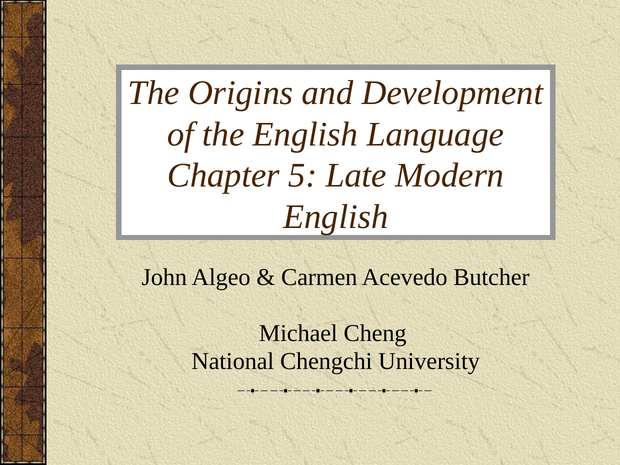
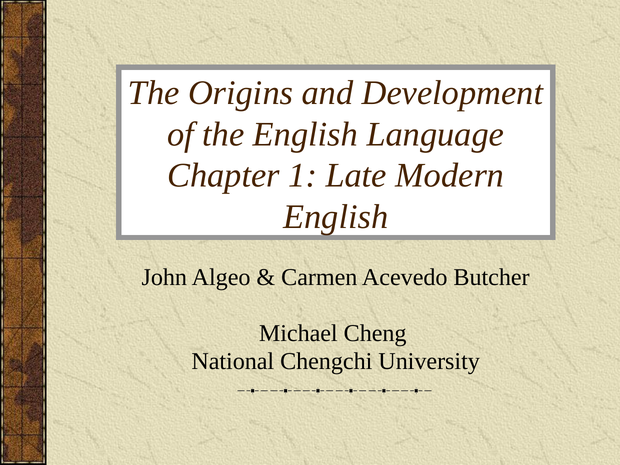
5: 5 -> 1 (303, 175)
